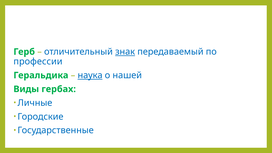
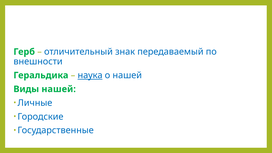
знак underline: present -> none (125, 52)
профессии: профессии -> внешности (38, 62)
Виды гербах: гербах -> нашей (59, 89)
